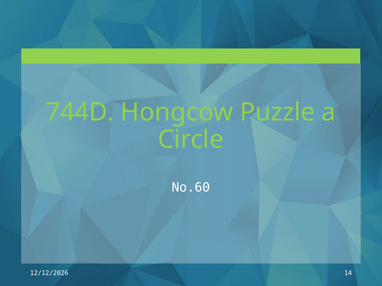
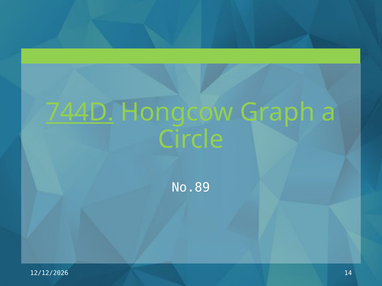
744D underline: none -> present (80, 112)
Puzzle: Puzzle -> Graph (277, 112)
No.60: No.60 -> No.89 (191, 188)
